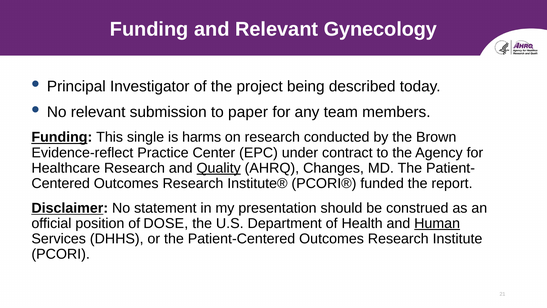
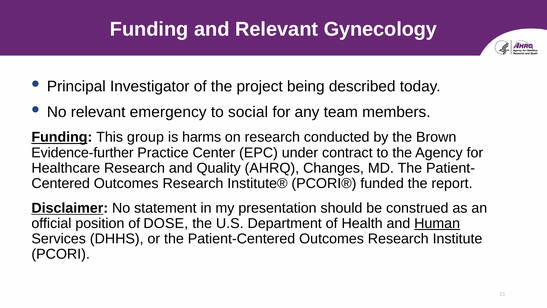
submission: submission -> emergency (168, 112)
paper: paper -> social (248, 112)
single: single -> group (145, 137)
Evidence-reflect: Evidence-reflect -> Evidence-further (82, 153)
Quality underline: present -> none (219, 168)
